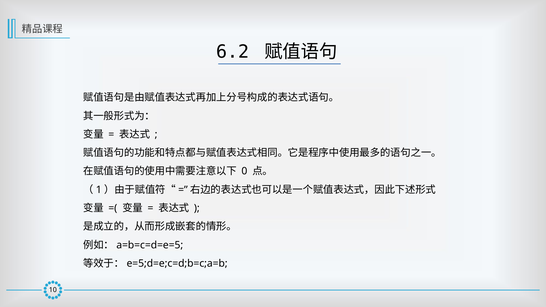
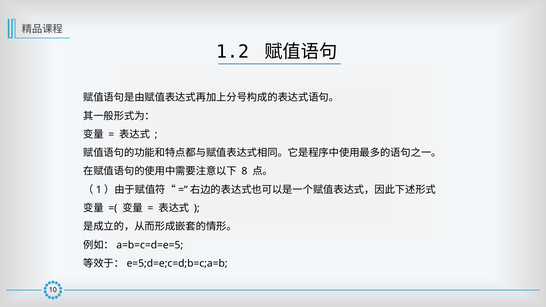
6.2: 6.2 -> 1.2 (233, 52)
0: 0 -> 8 (244, 171)
